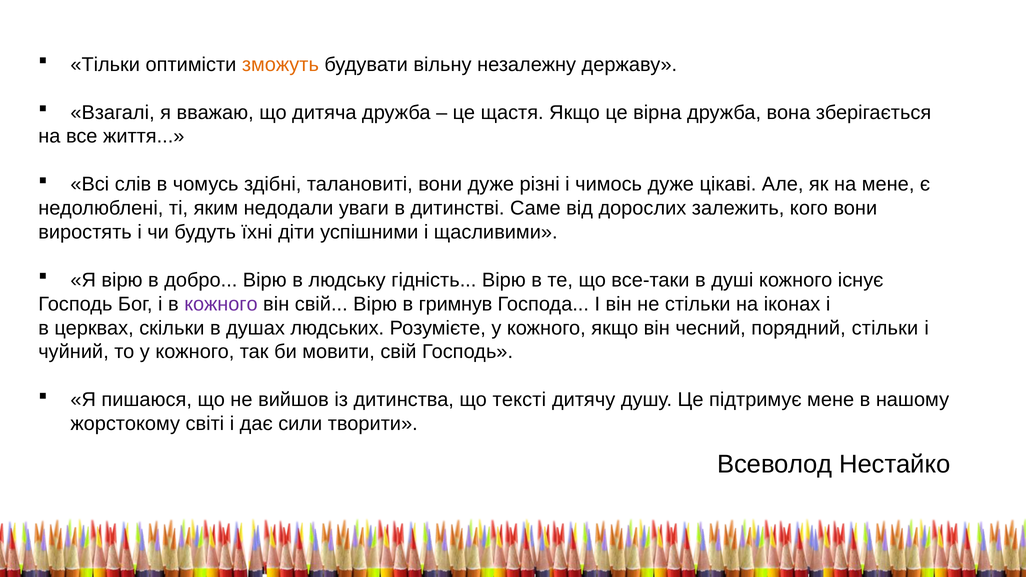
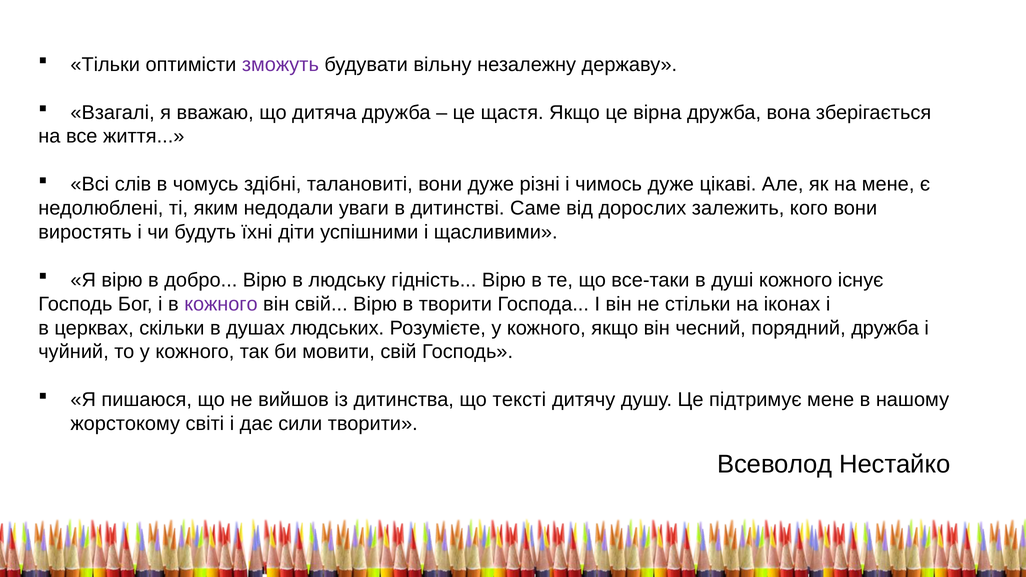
зможуть colour: orange -> purple (280, 65)
в гримнув: гримнув -> творити (455, 304)
порядний стільки: стільки -> дружба (885, 328)
